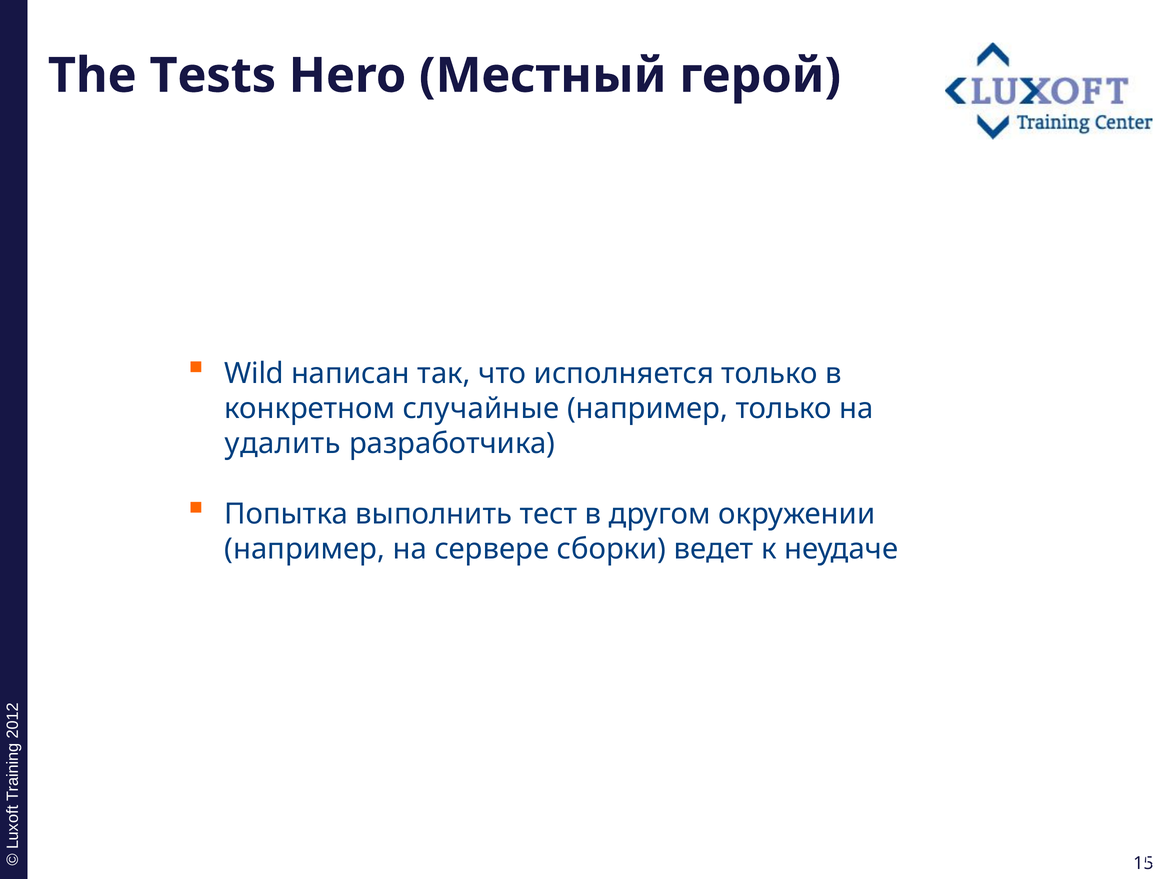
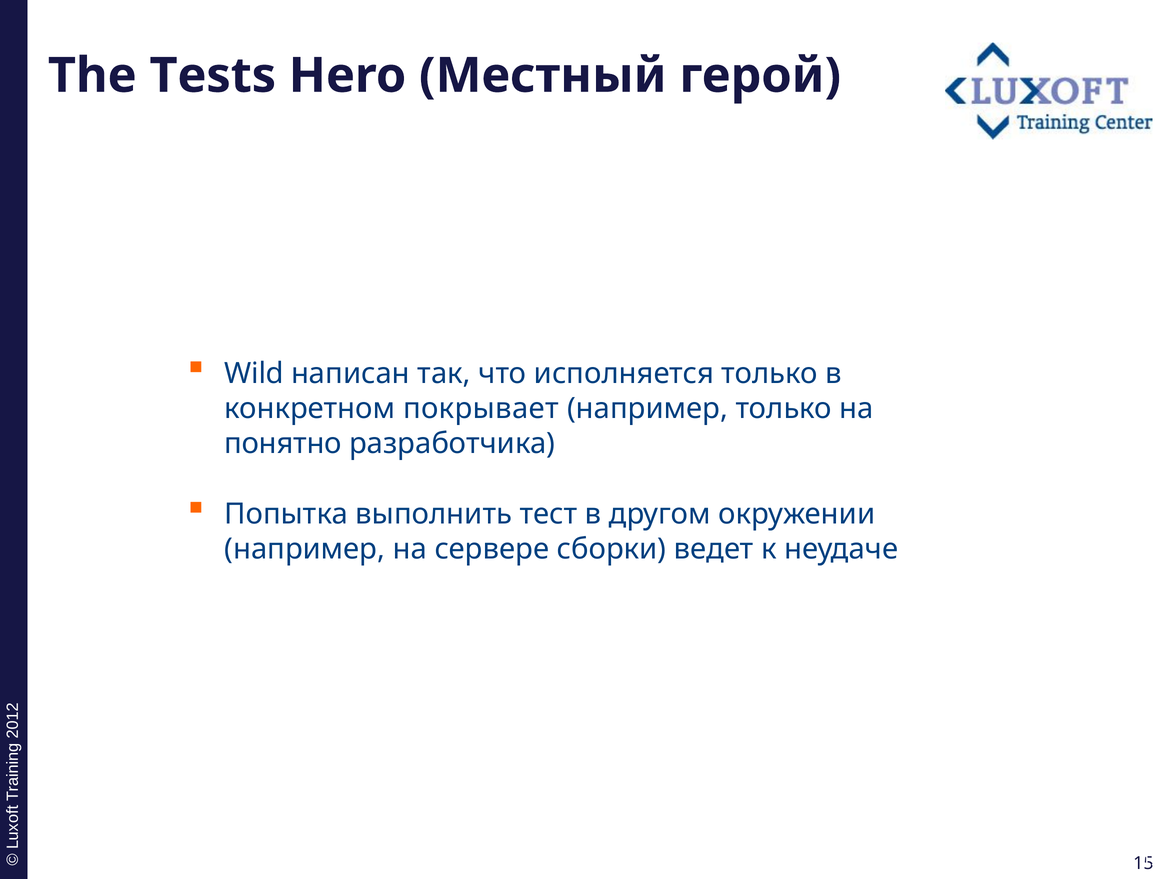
случайные: случайные -> покрывает (481, 408)
удалить: удалить -> понятно (283, 443)
